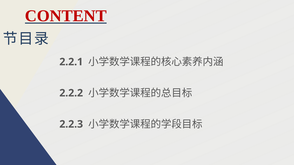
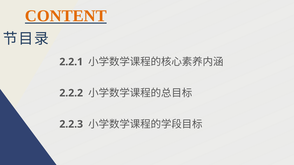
CONTENT colour: red -> orange (66, 16)
